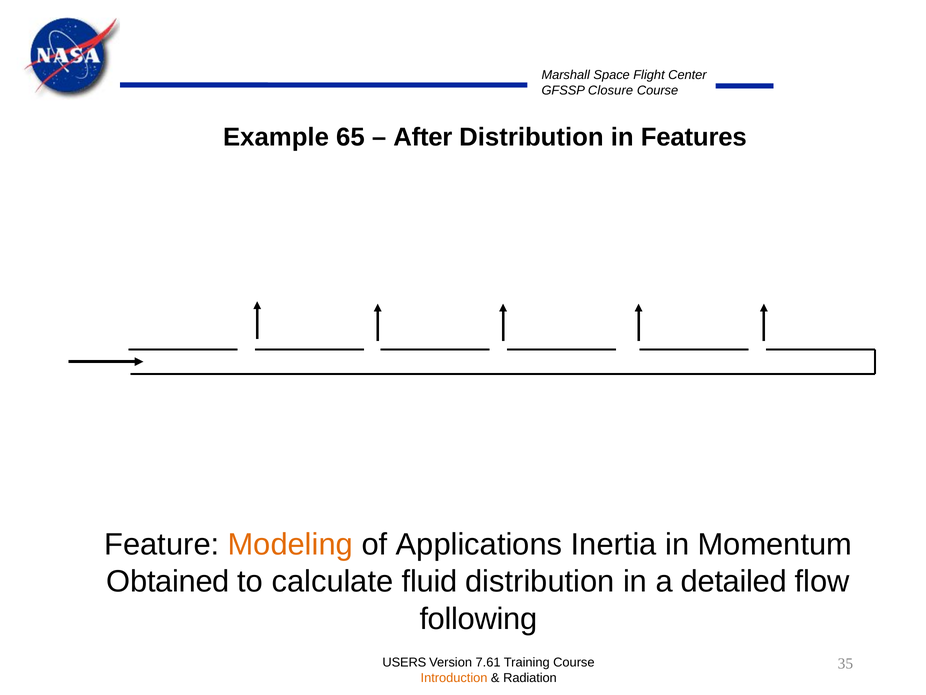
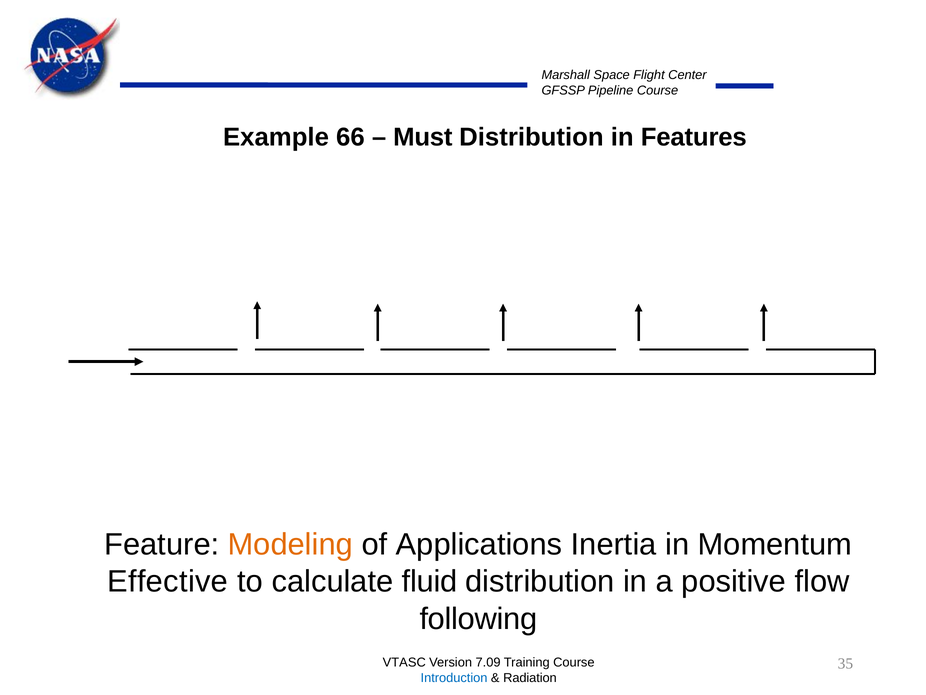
Closure: Closure -> Pipeline (611, 90)
65: 65 -> 66 (350, 137)
After: After -> Must (423, 137)
Obtained: Obtained -> Effective (168, 581)
detailed: detailed -> positive (734, 581)
USERS: USERS -> VTASC (404, 662)
7.61: 7.61 -> 7.09 (488, 662)
Introduction colour: orange -> blue (454, 677)
